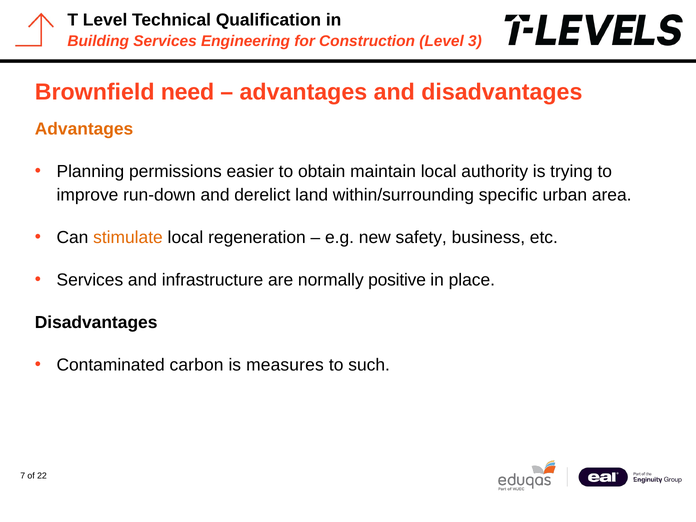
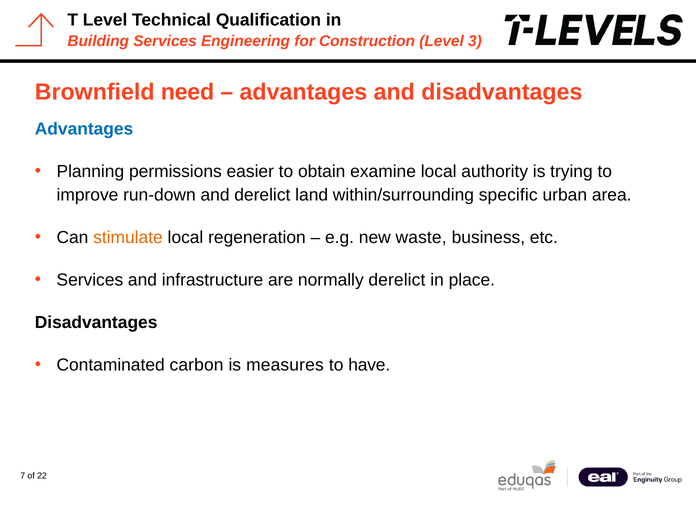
Advantages colour: orange -> blue (84, 129)
maintain: maintain -> examine (383, 172)
safety: safety -> waste (421, 237)
normally positive: positive -> derelict (397, 280)
such: such -> have (369, 365)
